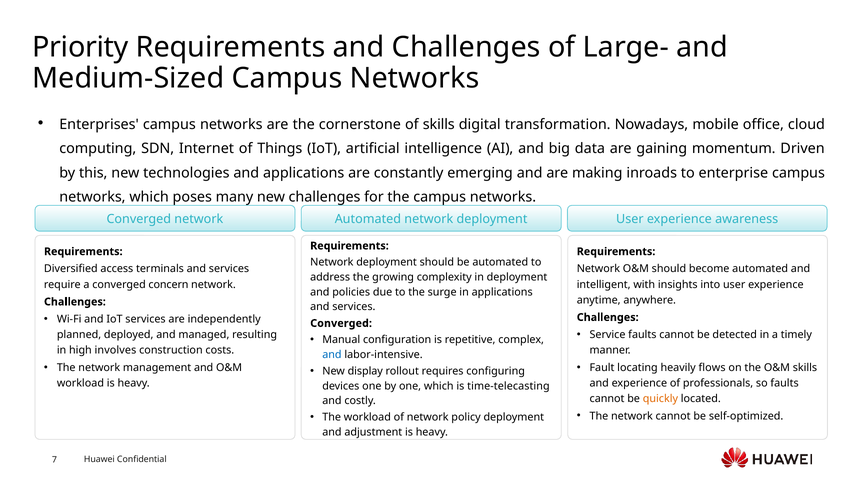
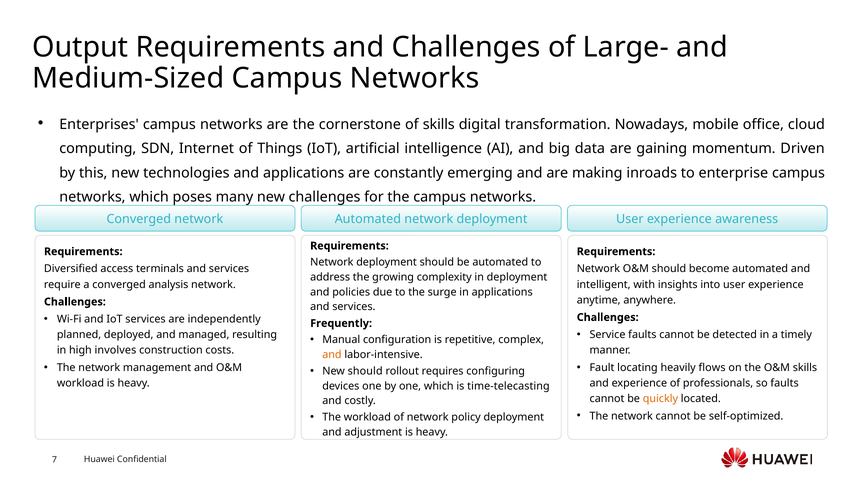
Priority: Priority -> Output (80, 47)
concern: concern -> analysis (168, 284)
Converged: Converged -> Frequently (341, 323)
and colour: blue -> orange (332, 354)
New display: display -> should (365, 371)
